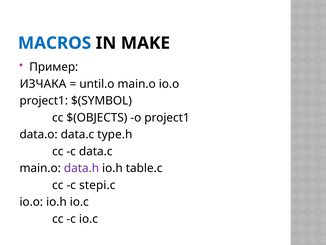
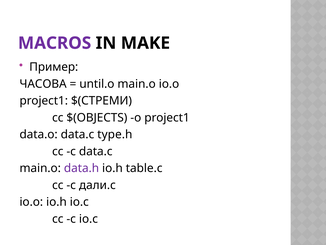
MACROS colour: blue -> purple (55, 43)
ИЗЧАКА: ИЗЧАКА -> ЧАСОВА (43, 84)
$(SYMBOL: $(SYMBOL -> $(СТРЕМИ (101, 101)
stepi.c: stepi.c -> дали.c (97, 185)
